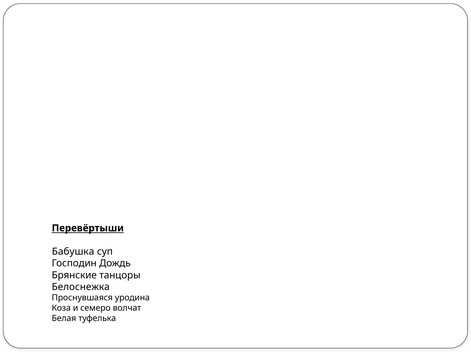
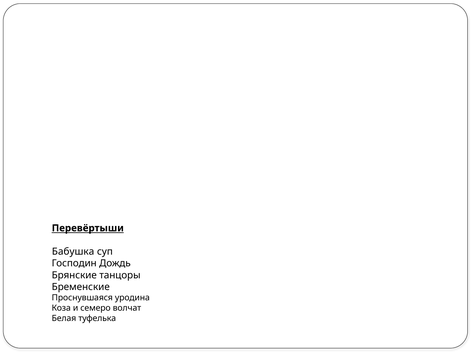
Белоснежка: Белоснежка -> Бременские (81, 287)
